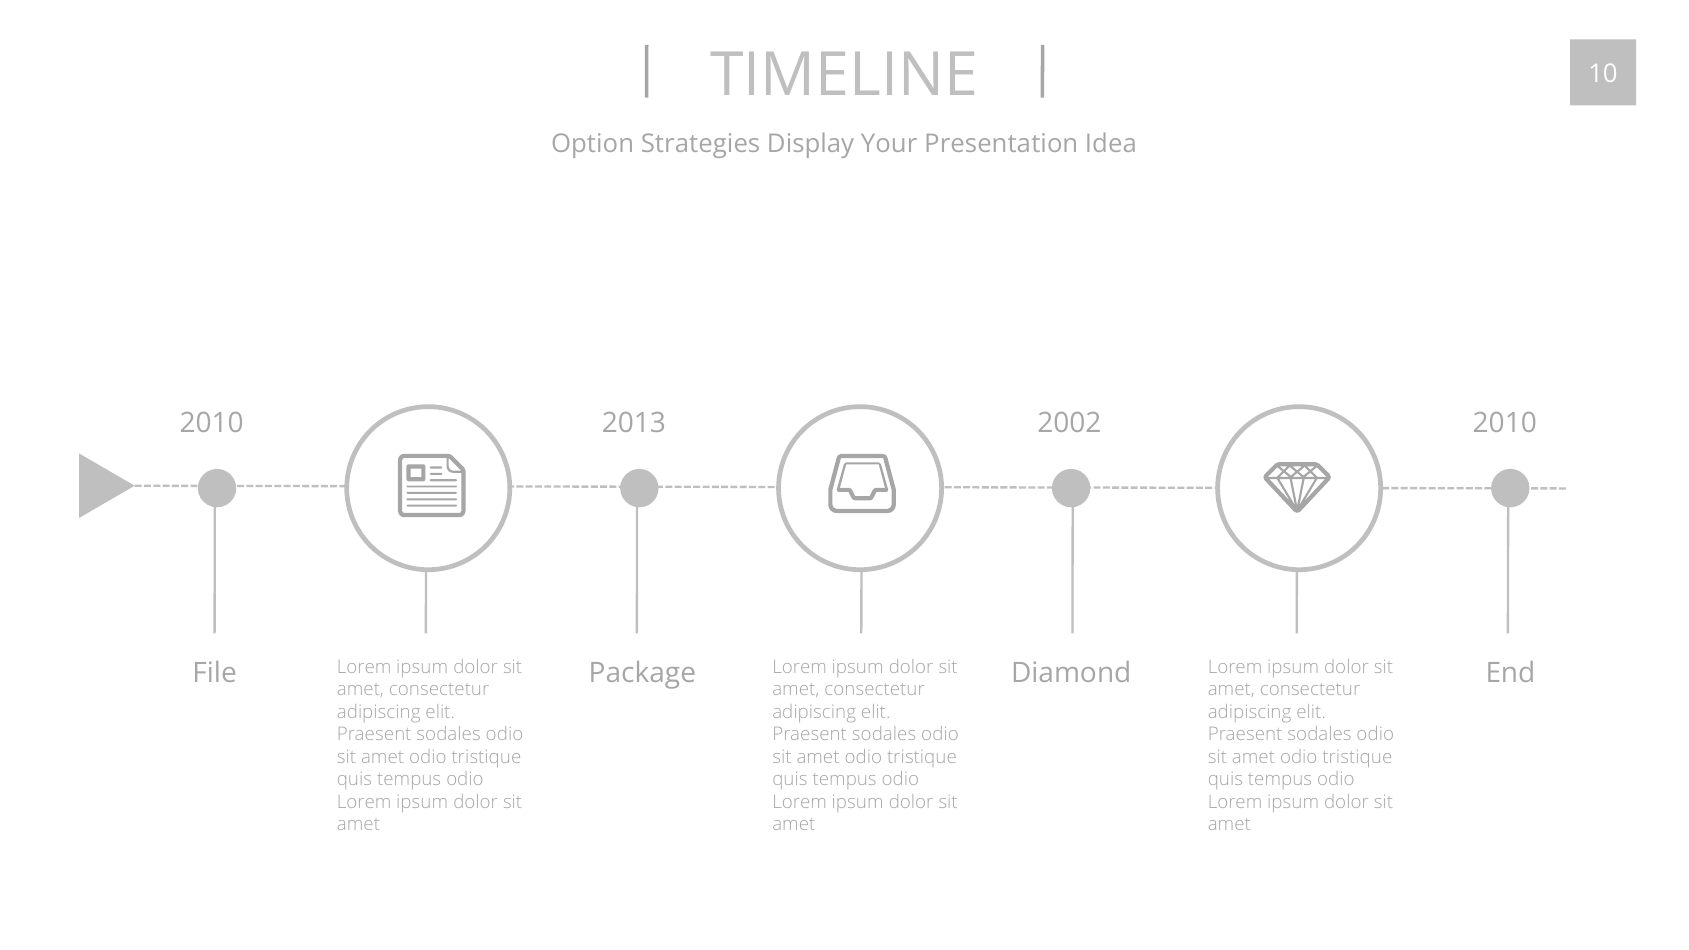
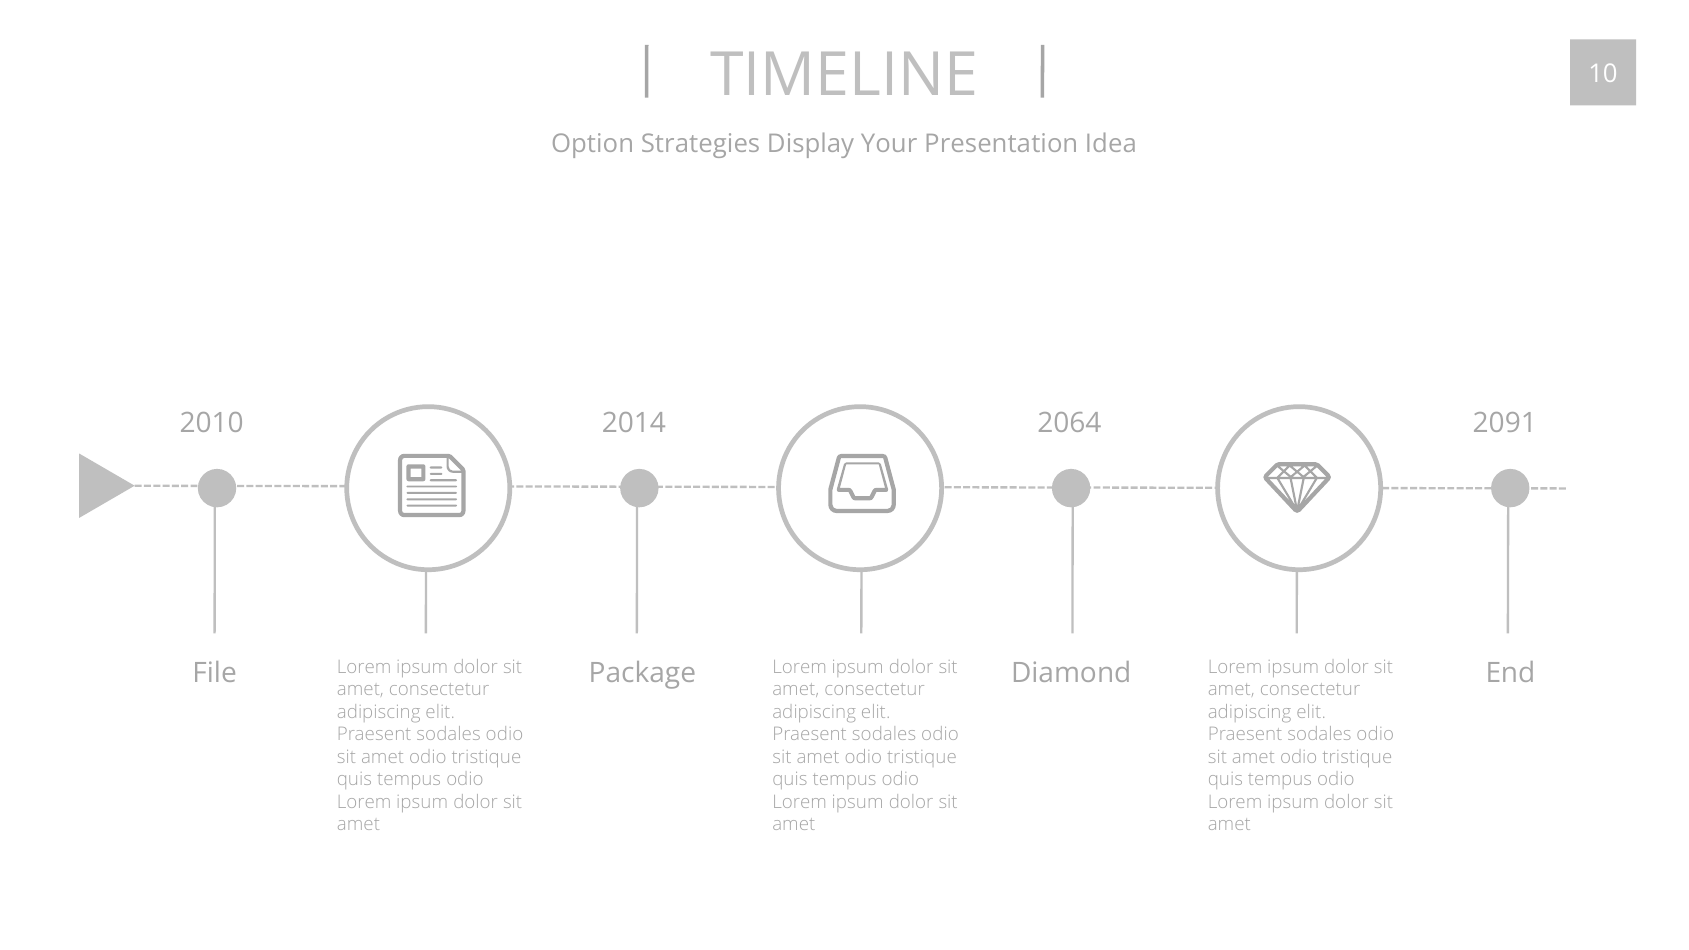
2013: 2013 -> 2014 (634, 423)
2002: 2002 -> 2064 (1069, 423)
2010: 2010 -> 2091 (1505, 423)
